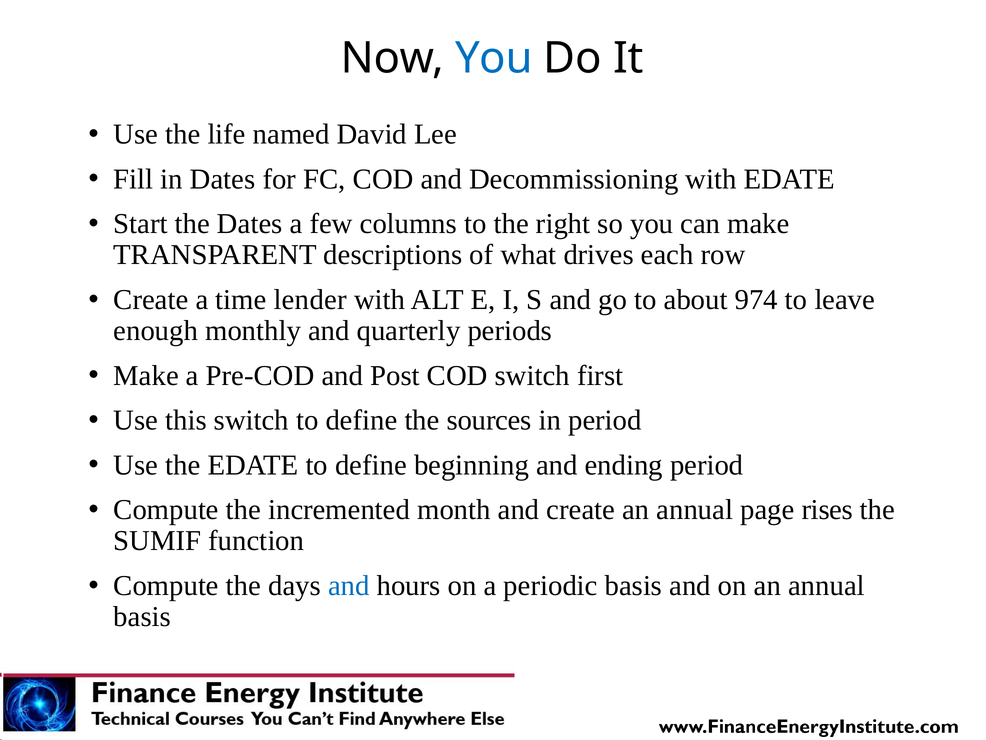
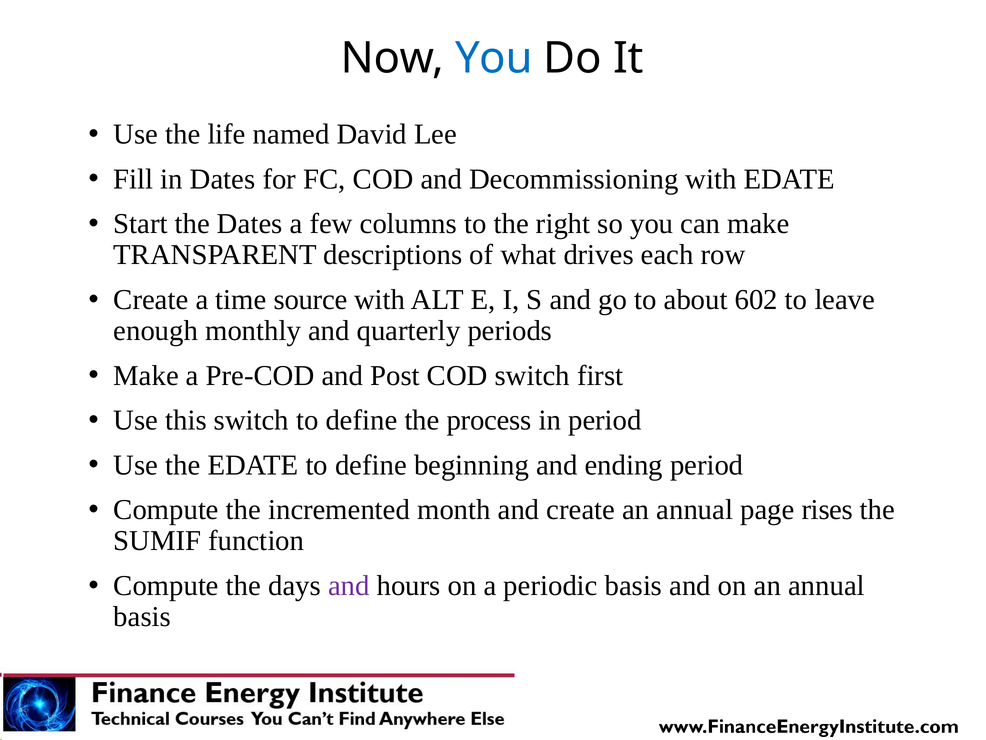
lender: lender -> source (310, 299)
974: 974 -> 602 (756, 299)
sources: sources -> process (489, 420)
and colour: blue -> purple (349, 585)
